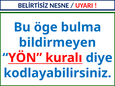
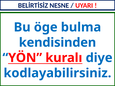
bildirmeyen: bildirmeyen -> kendisinden (57, 43)
